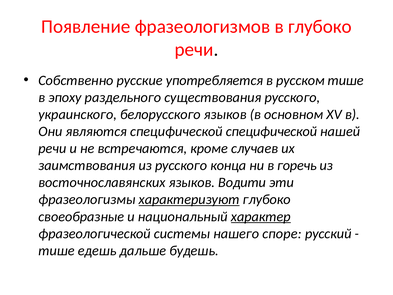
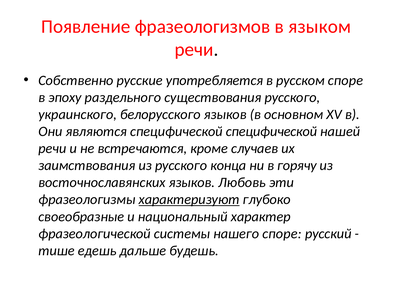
в глубоко: глубоко -> языком (320, 27)
русском тише: тише -> споре (346, 80)
горечь: горечь -> горячу (297, 165)
Водити: Водити -> Любовь (242, 182)
характер underline: present -> none (261, 216)
